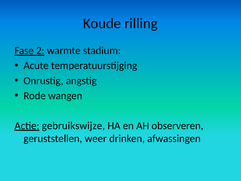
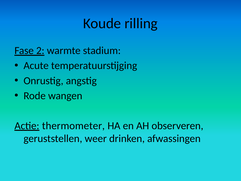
gebruikswijze: gebruikswijze -> thermometer (73, 126)
